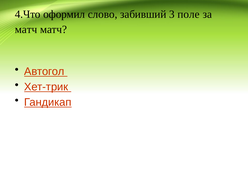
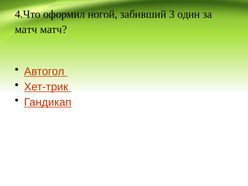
слово: слово -> ногой (103, 14)
поле: поле -> один (189, 14)
